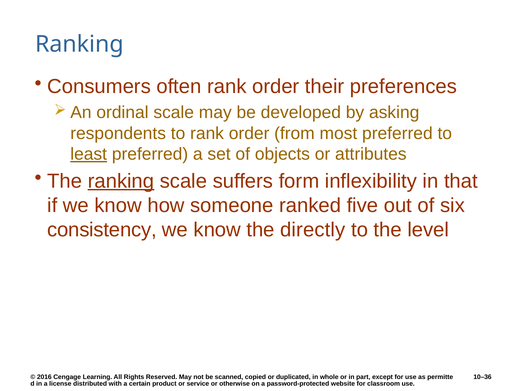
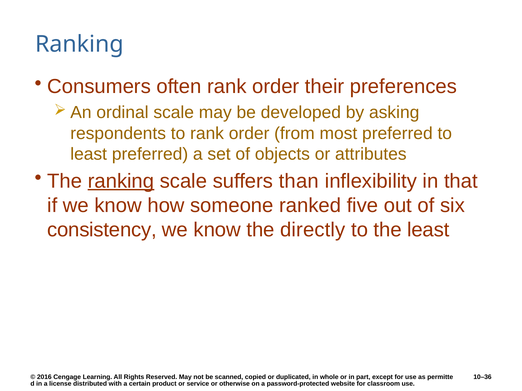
least underline: present -> none (89, 154)
form: form -> than (299, 181)
the level: level -> least (428, 230)
